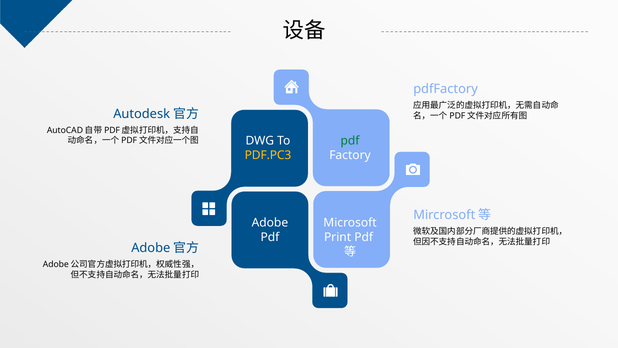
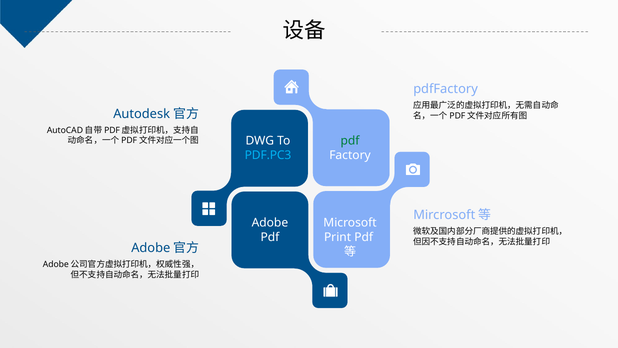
PDF.PC3 colour: yellow -> light blue (268, 155)
